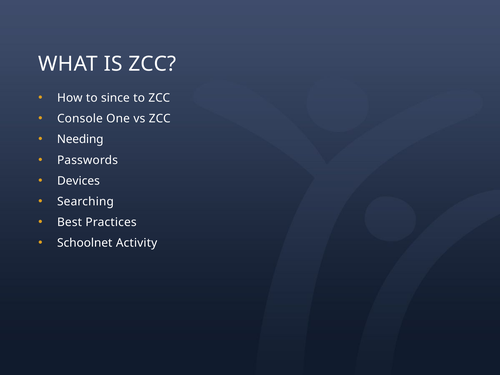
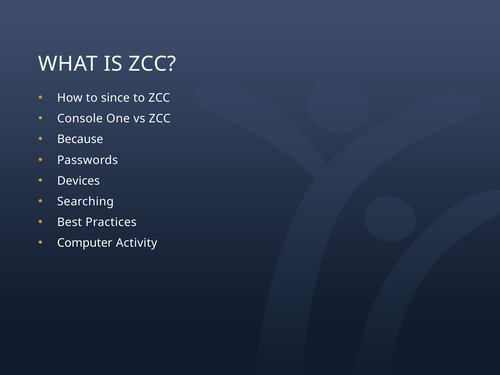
Needing: Needing -> Because (80, 139)
Schoolnet: Schoolnet -> Computer (85, 243)
